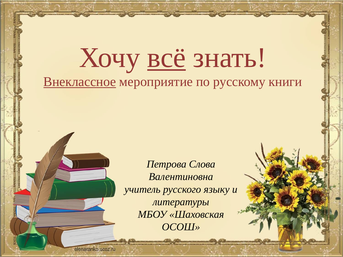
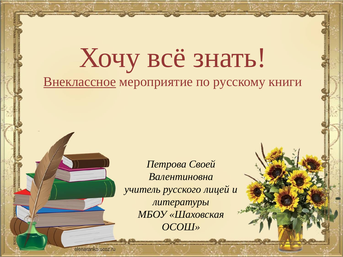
всё underline: present -> none (167, 58)
Слова: Слова -> Своей (202, 164)
языку: языку -> лицей (217, 189)
